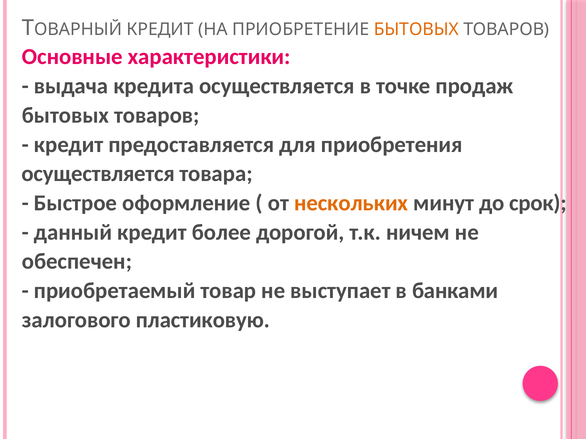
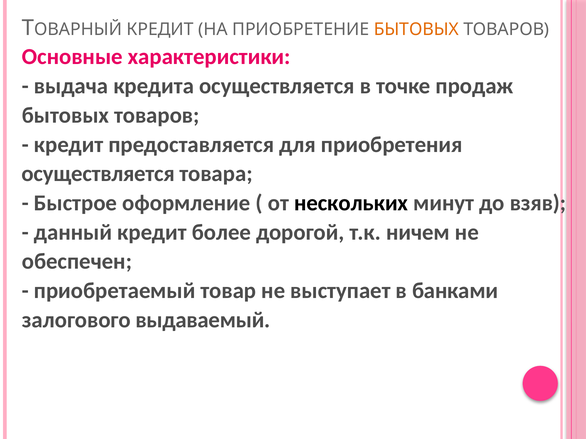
нескольких colour: orange -> black (351, 203)
срок: срок -> взяв (538, 203)
пластиковую: пластиковую -> выдаваемый (203, 320)
